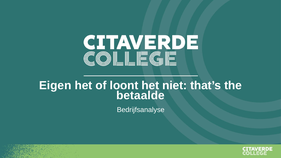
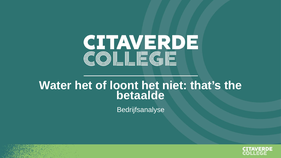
Eigen: Eigen -> Water (55, 86)
